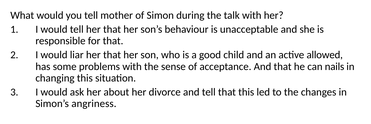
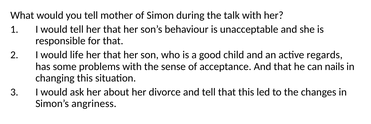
liar: liar -> life (77, 55)
allowed: allowed -> regards (325, 55)
